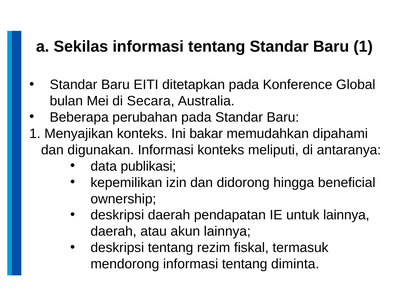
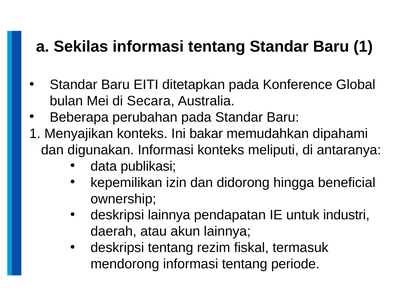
deskripsi daerah: daerah -> lainnya (169, 215)
untuk lainnya: lainnya -> industri (346, 215)
diminta: diminta -> periode (295, 264)
